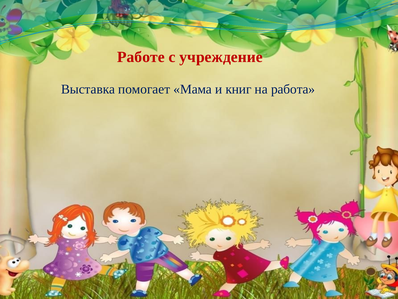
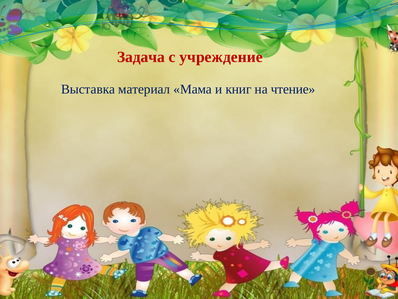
Работе: Работе -> Задача (141, 57)
помогает: помогает -> материал (144, 89)
работа: работа -> чтение (293, 89)
